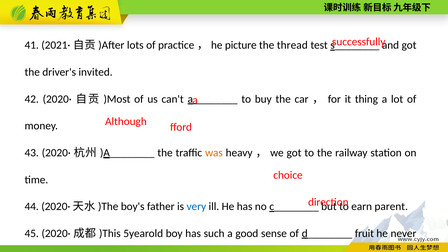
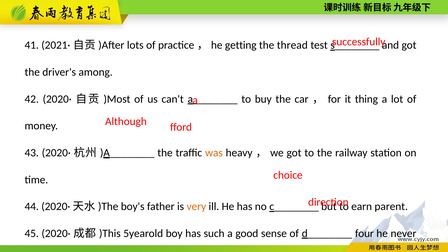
picture: picture -> getting (241, 45)
invited: invited -> among (96, 72)
very colour: blue -> orange (196, 207)
fruit: fruit -> four (364, 233)
